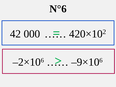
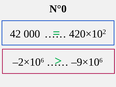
N°6: N°6 -> N°0 (58, 9)
